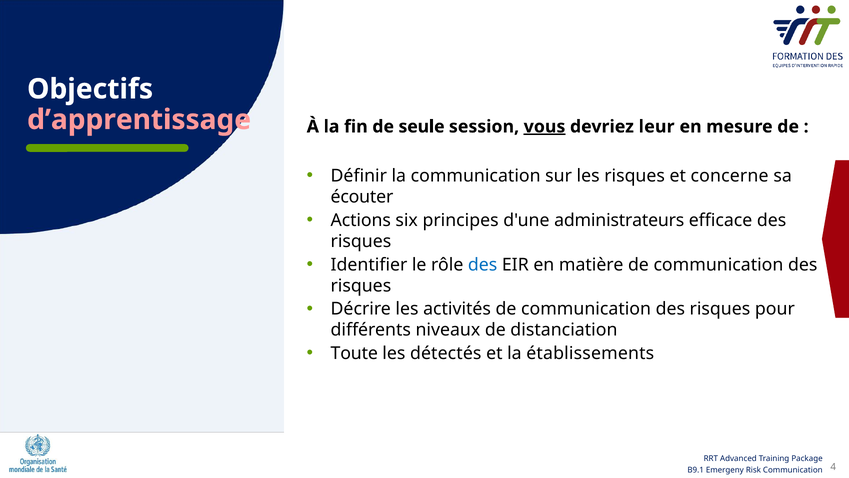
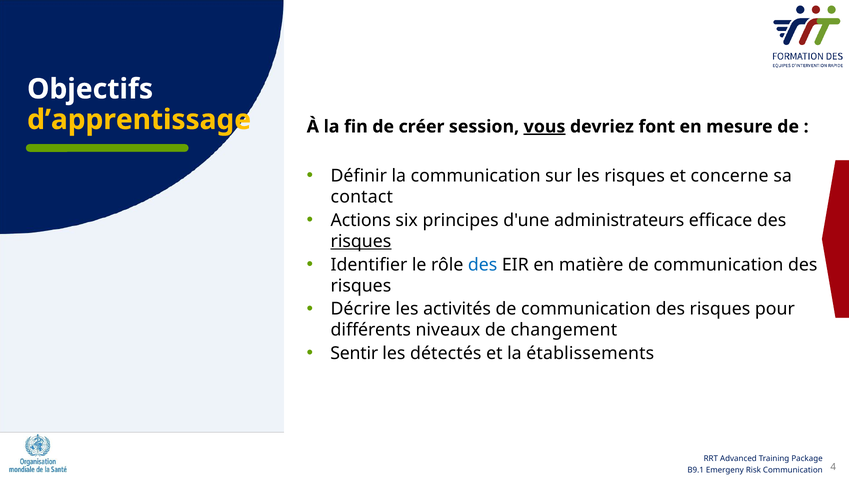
d’apprentissage colour: pink -> yellow (139, 120)
seule: seule -> créer (422, 127)
leur: leur -> font (657, 127)
écouter: écouter -> contact (362, 197)
risques underline: none -> present (361, 241)
distanciation: distanciation -> changement (564, 330)
Toute: Toute -> Sentir (354, 353)
